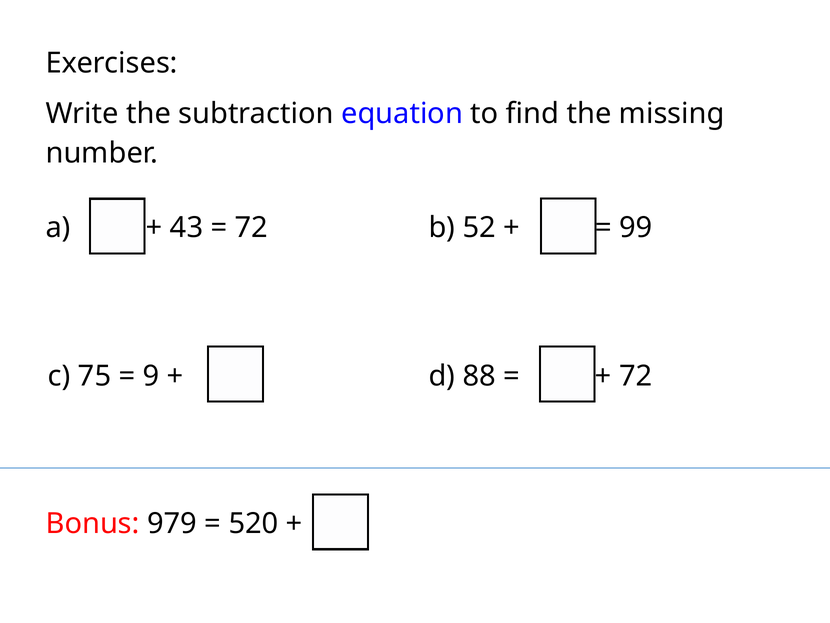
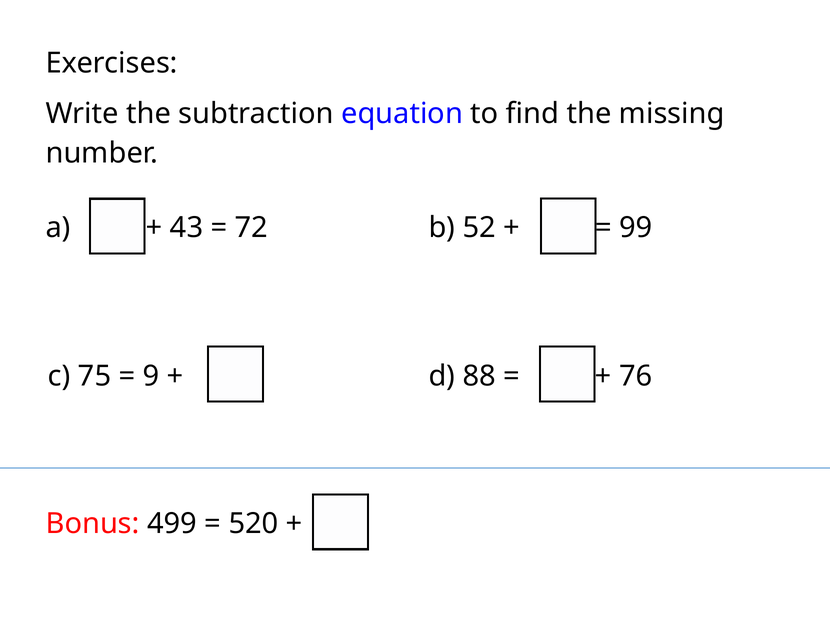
72: 72 -> 76 (636, 376)
979: 979 -> 499 (172, 523)
